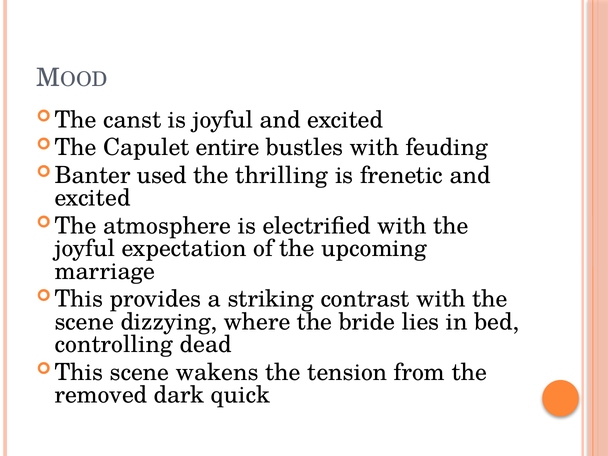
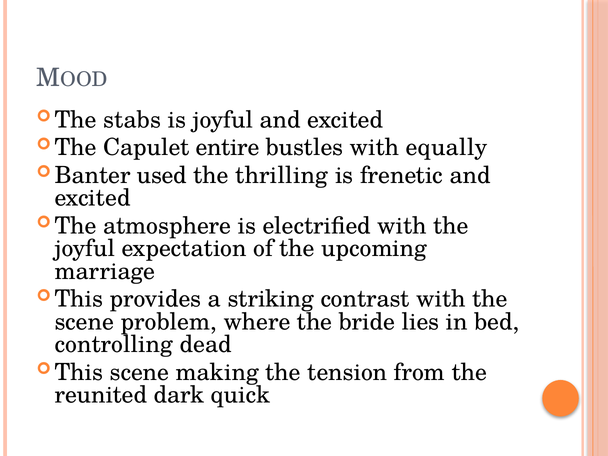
canst: canst -> stabs (132, 120)
feuding: feuding -> equally (447, 148)
dizzying: dizzying -> problem (169, 322)
wakens: wakens -> making (217, 372)
removed: removed -> reunited (101, 395)
